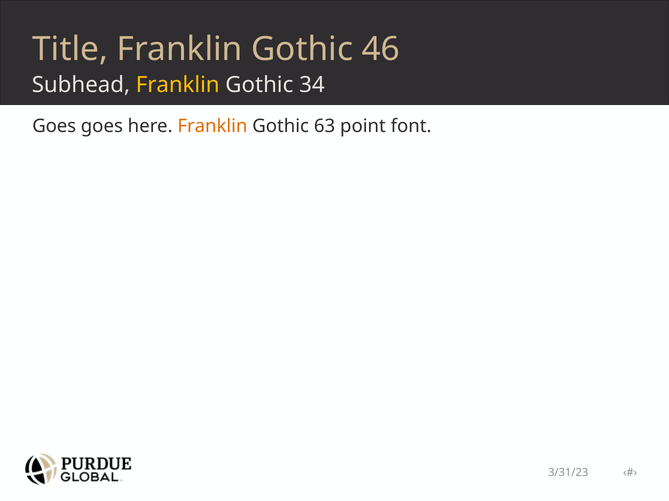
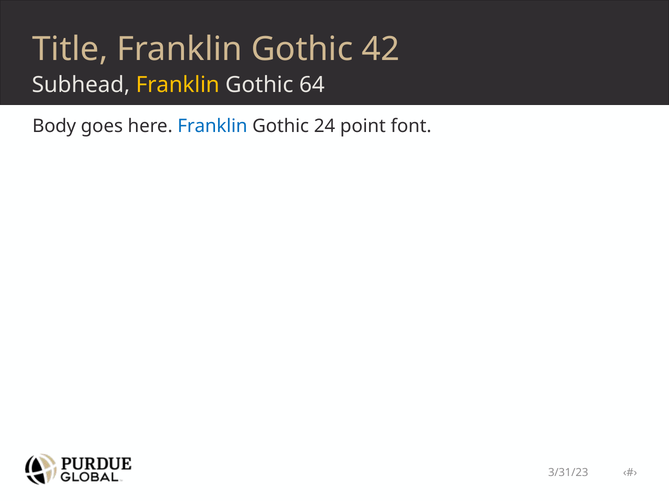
46: 46 -> 42 (381, 49)
34: 34 -> 64 (312, 85)
Goes: Goes -> Body (54, 126)
Franklin colour: orange -> blue (212, 126)
63: 63 -> 24 (325, 126)
